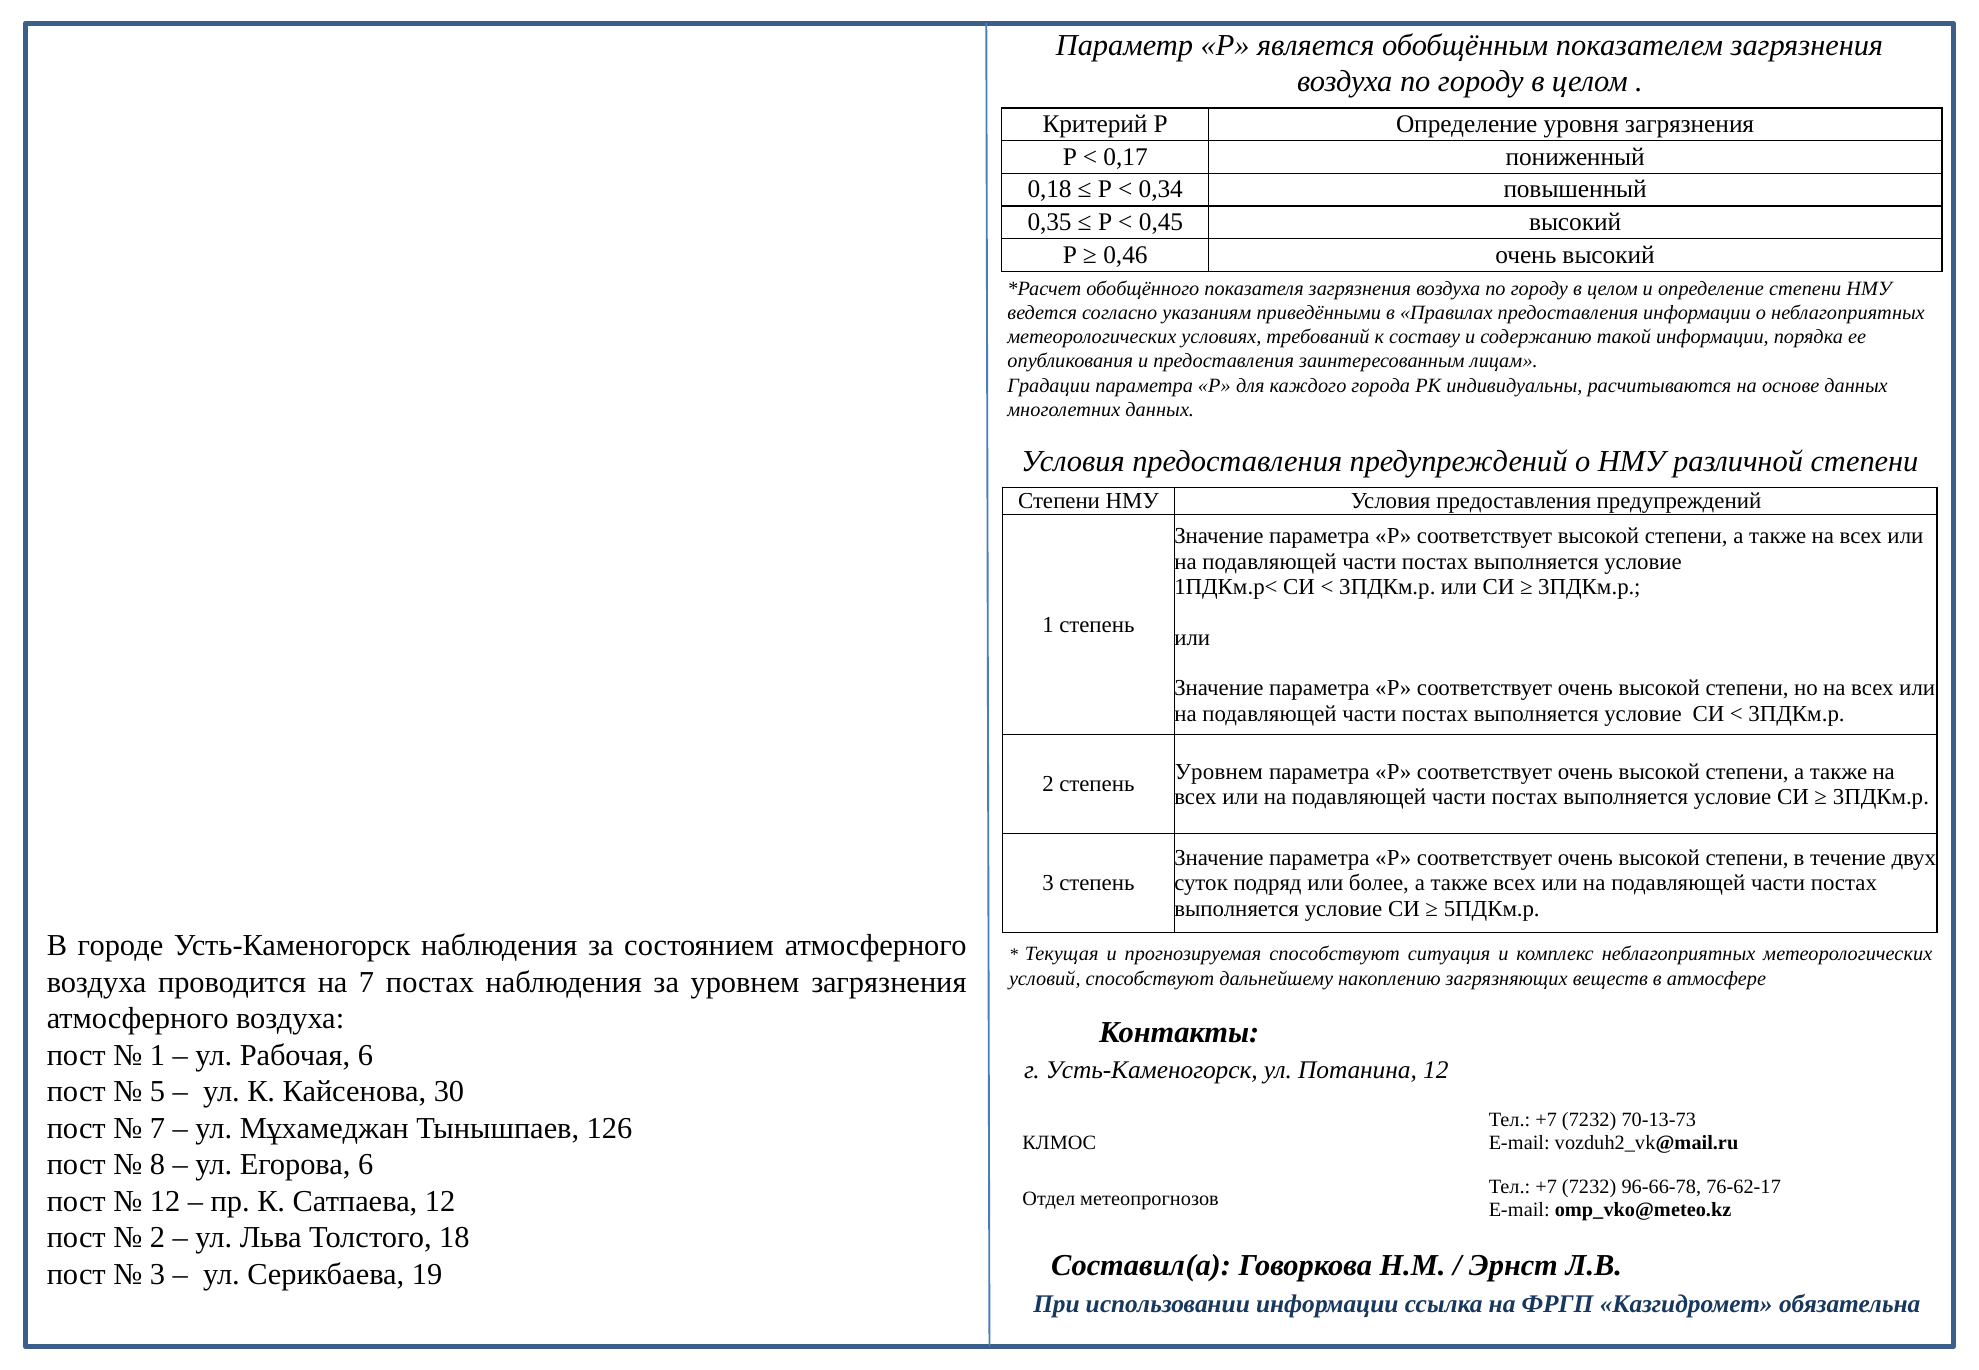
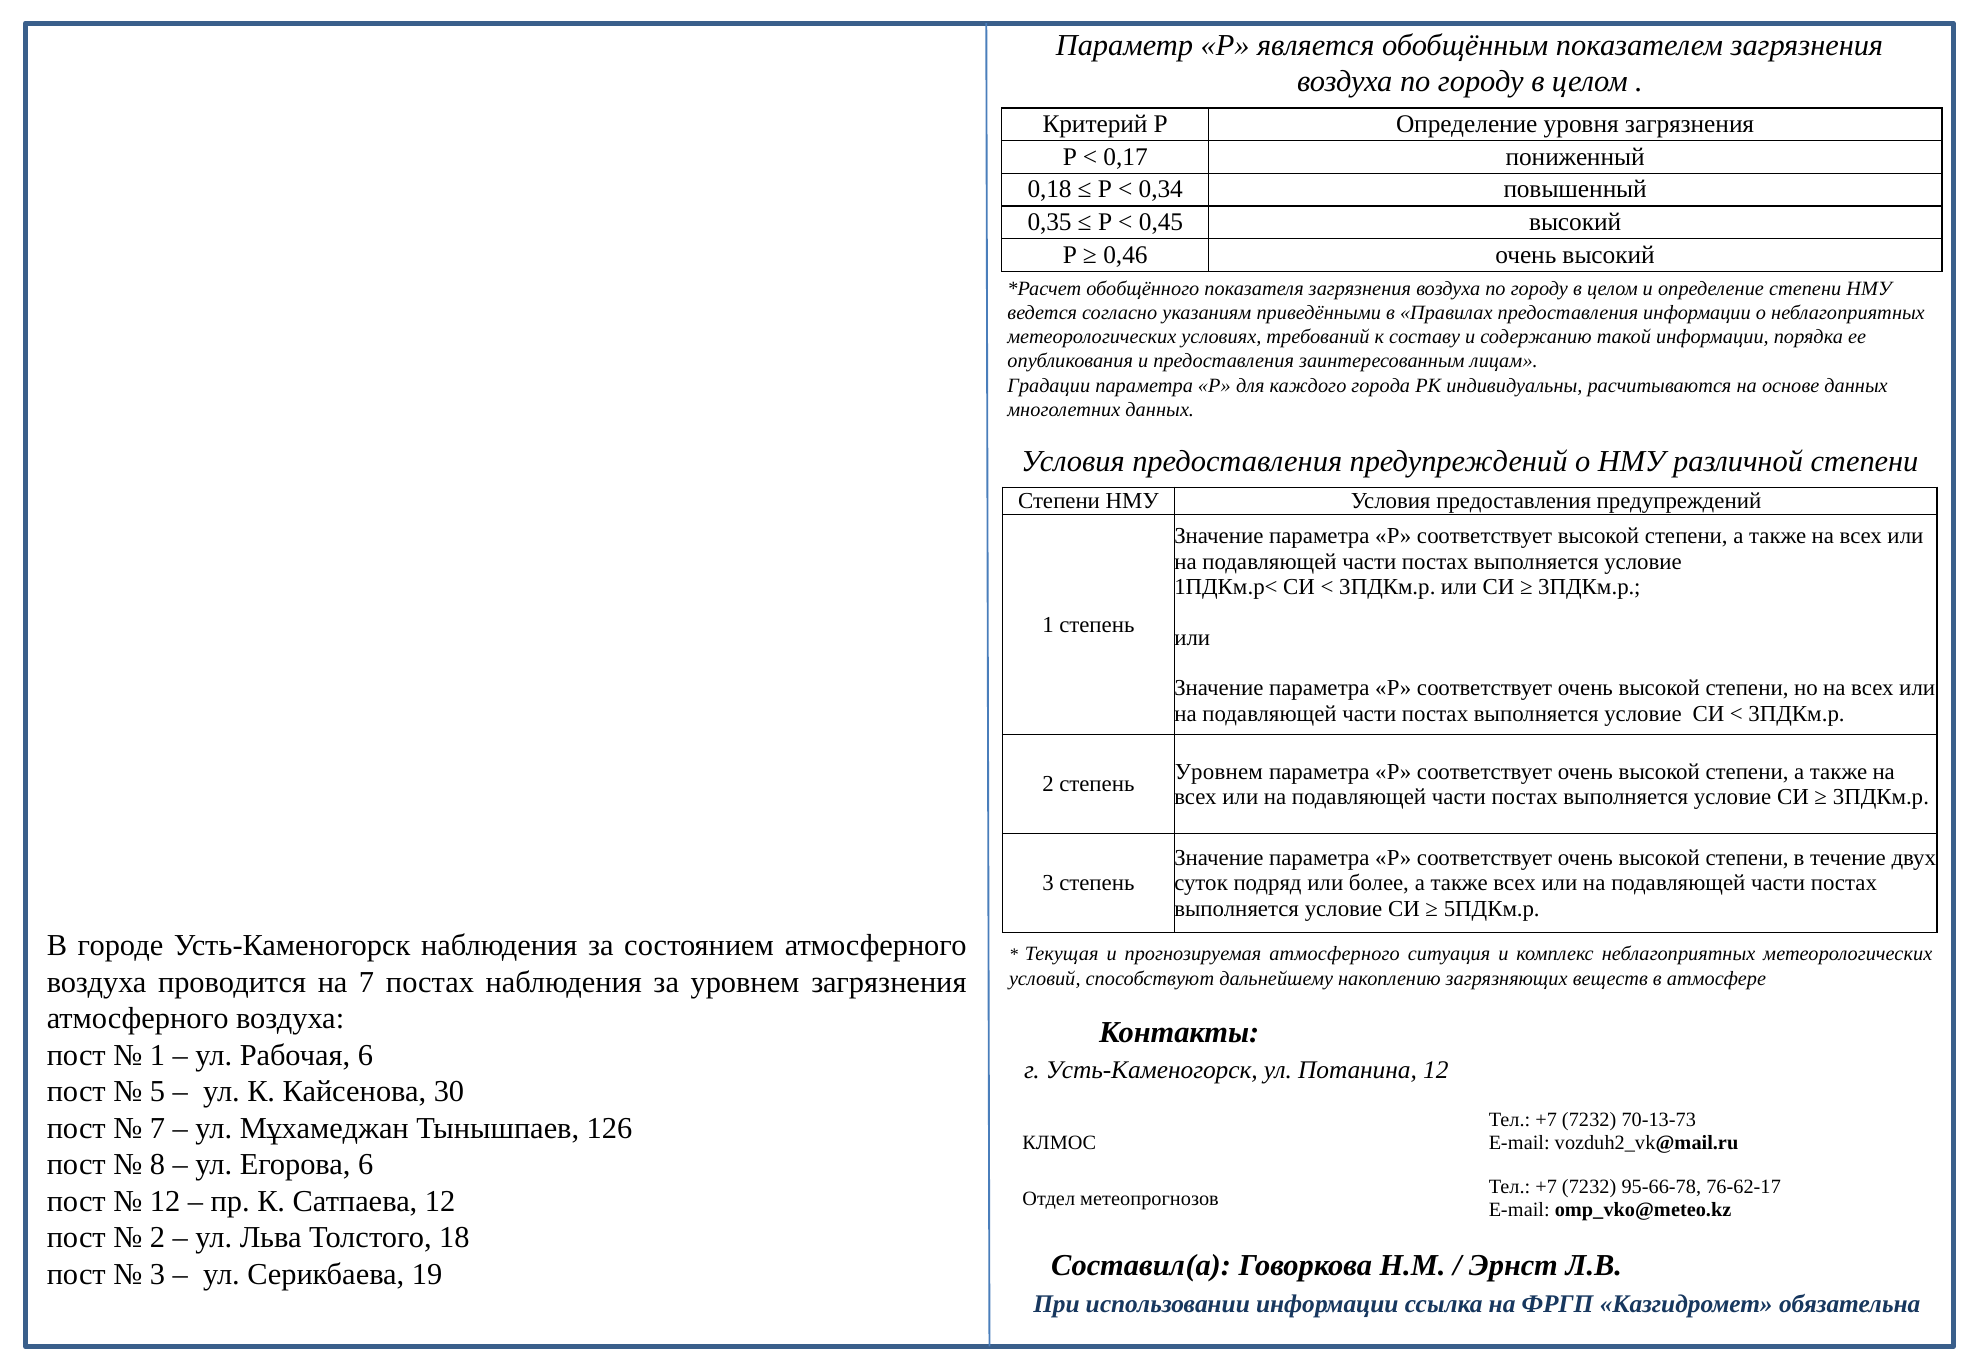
прогнозируемая способствуют: способствуют -> атмосферного (1335, 954)
96-66-78: 96-66-78 -> 95-66-78 (1661, 1187)
